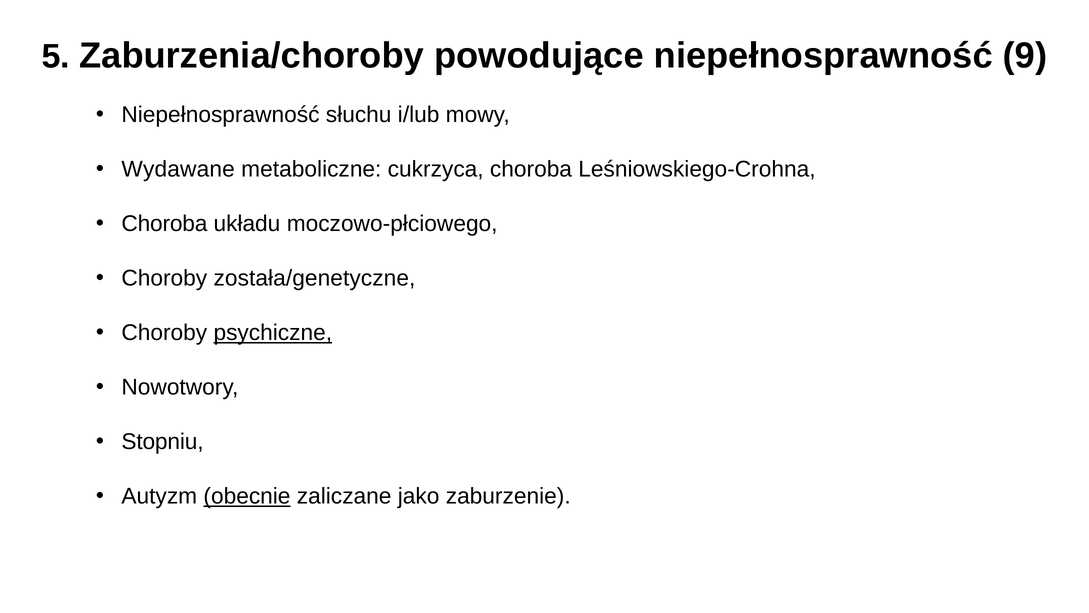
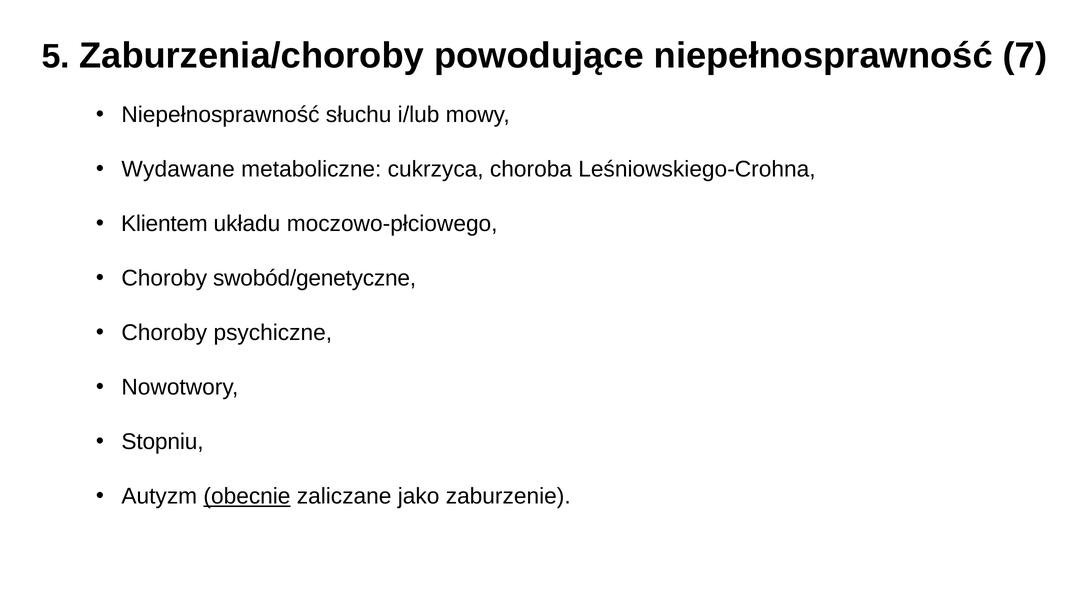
9: 9 -> 7 (1025, 56)
Choroba: Choroba -> Klientem (164, 224)
została/genetyczne: została/genetyczne -> swobód/genetyczne (315, 278)
psychiczne underline: present -> none (273, 333)
